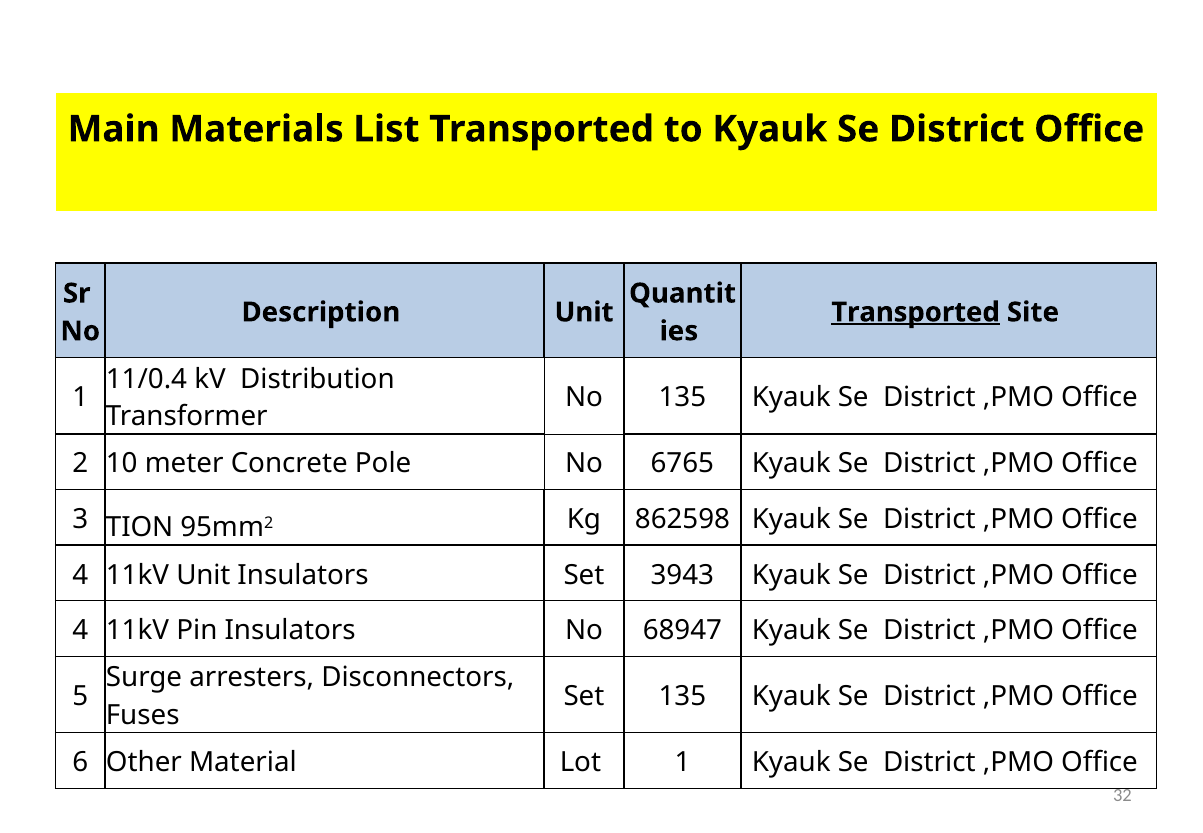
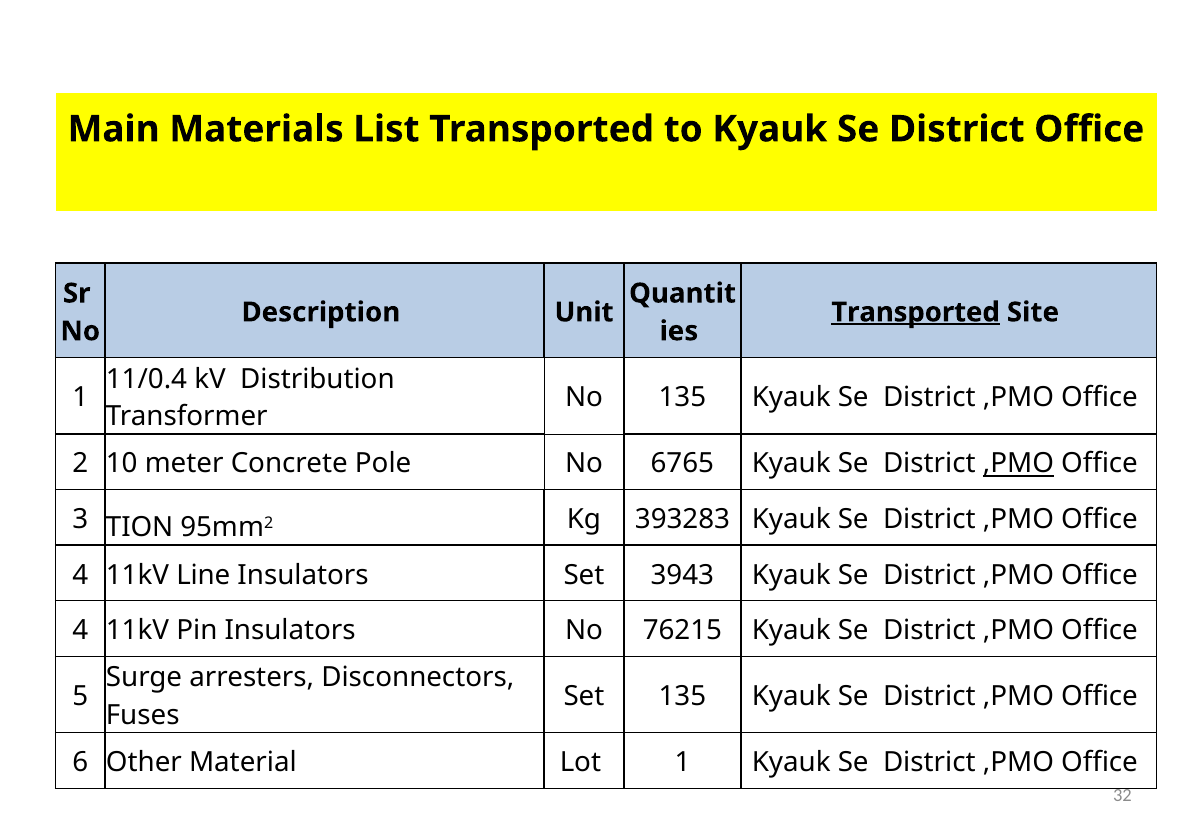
,PMO underline: none -> present (1018, 464)
862598: 862598 -> 393283 (683, 519)
11kV Unit: Unit -> Line (203, 575)
68947: 68947 -> 76215 (682, 630)
